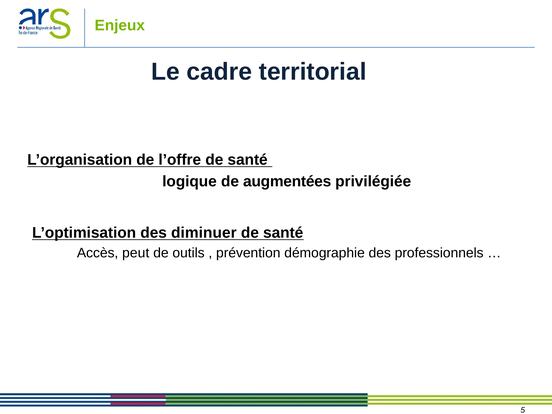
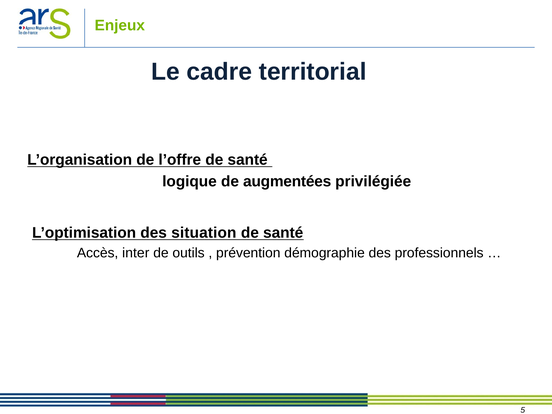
diminuer: diminuer -> situation (204, 233)
peut: peut -> inter (136, 253)
